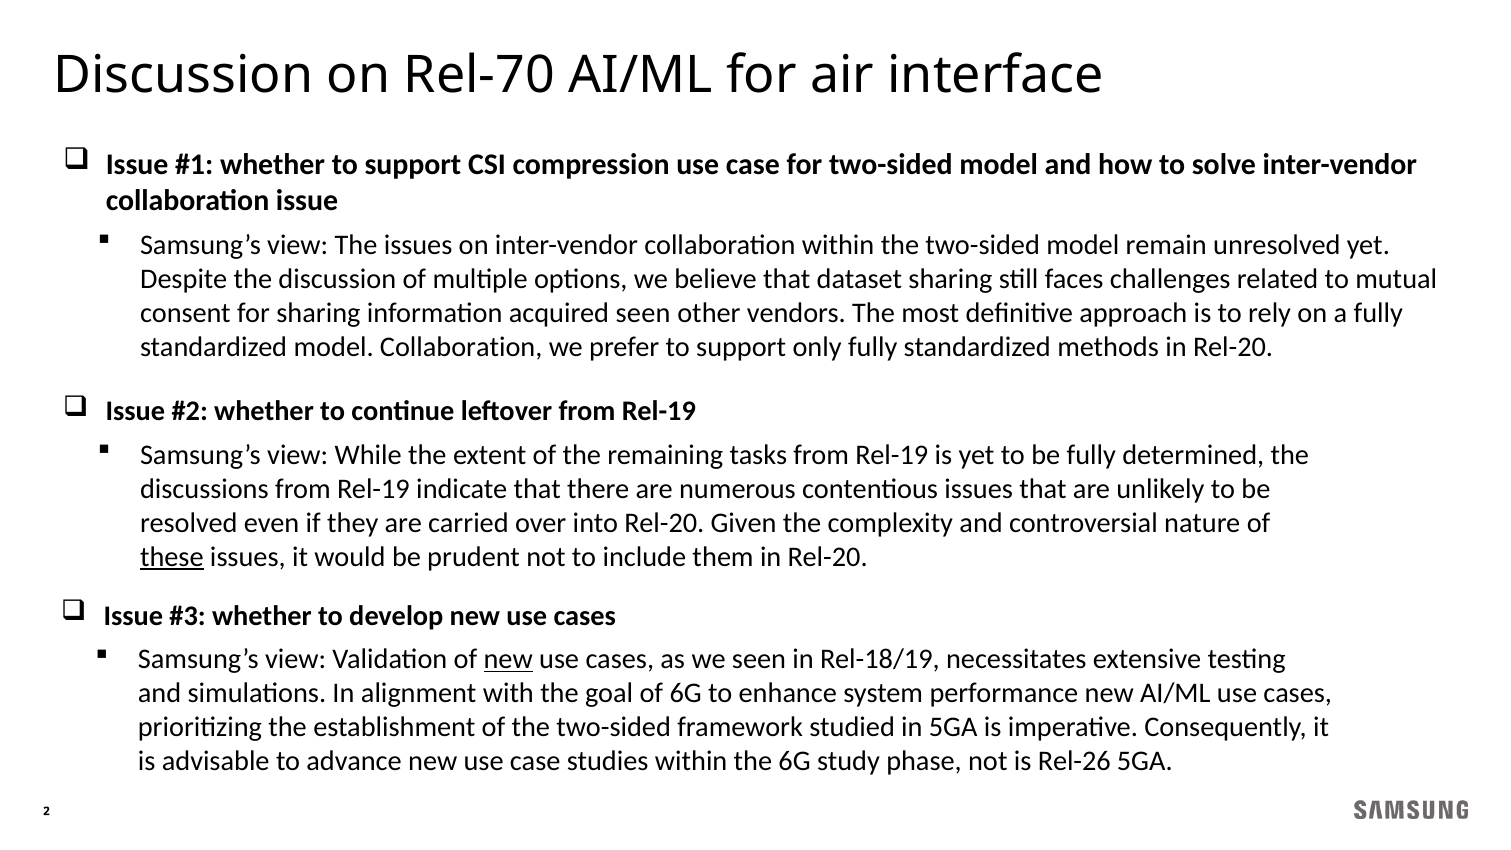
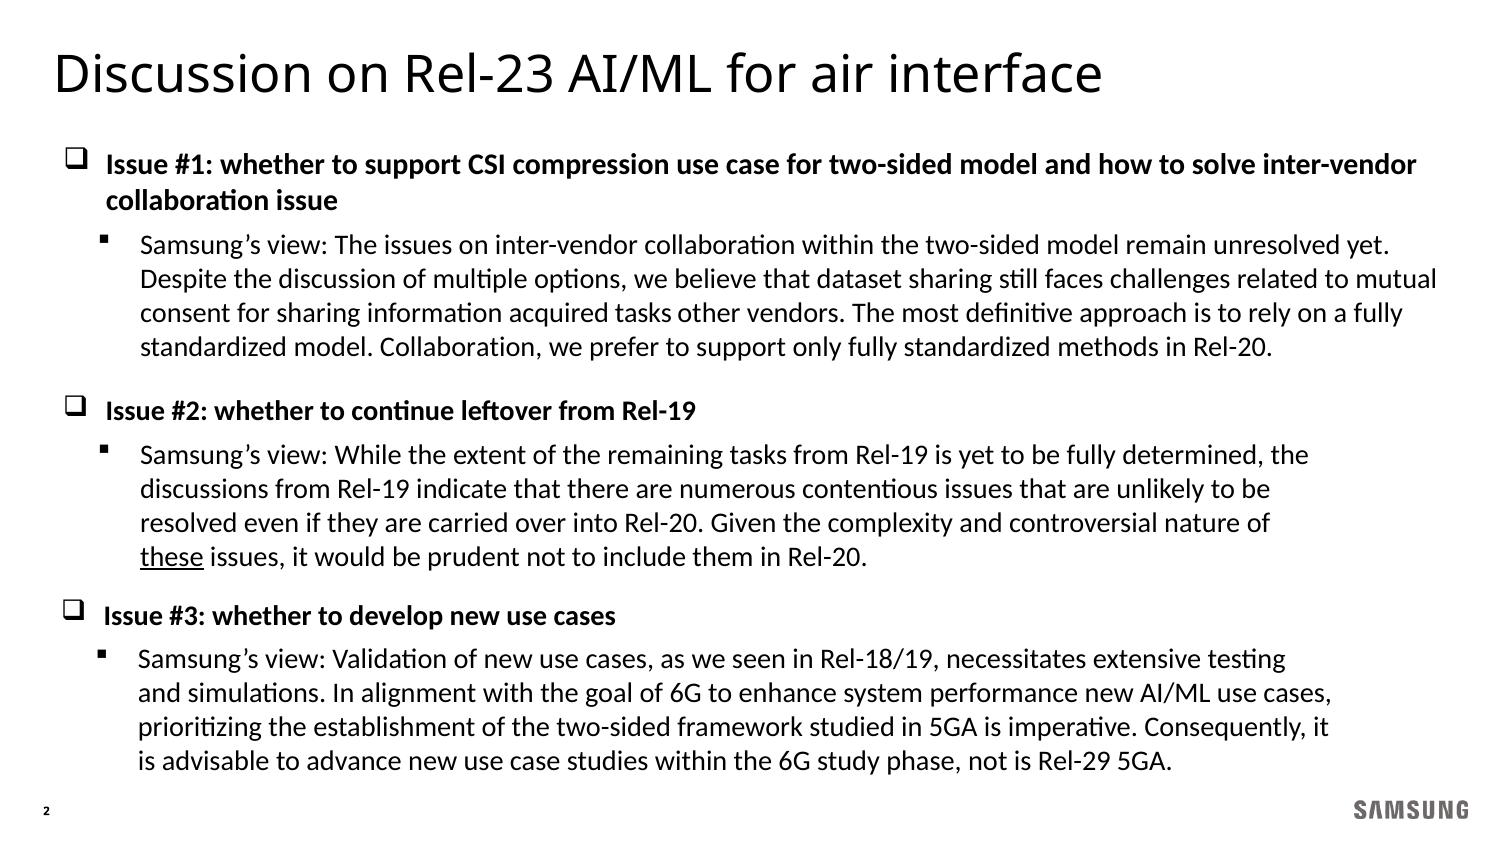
Rel-70: Rel-70 -> Rel-23 (479, 75)
acquired seen: seen -> tasks (643, 313)
new underline: present -> none (508, 659)
Rel-26: Rel-26 -> Rel-29 (1074, 761)
